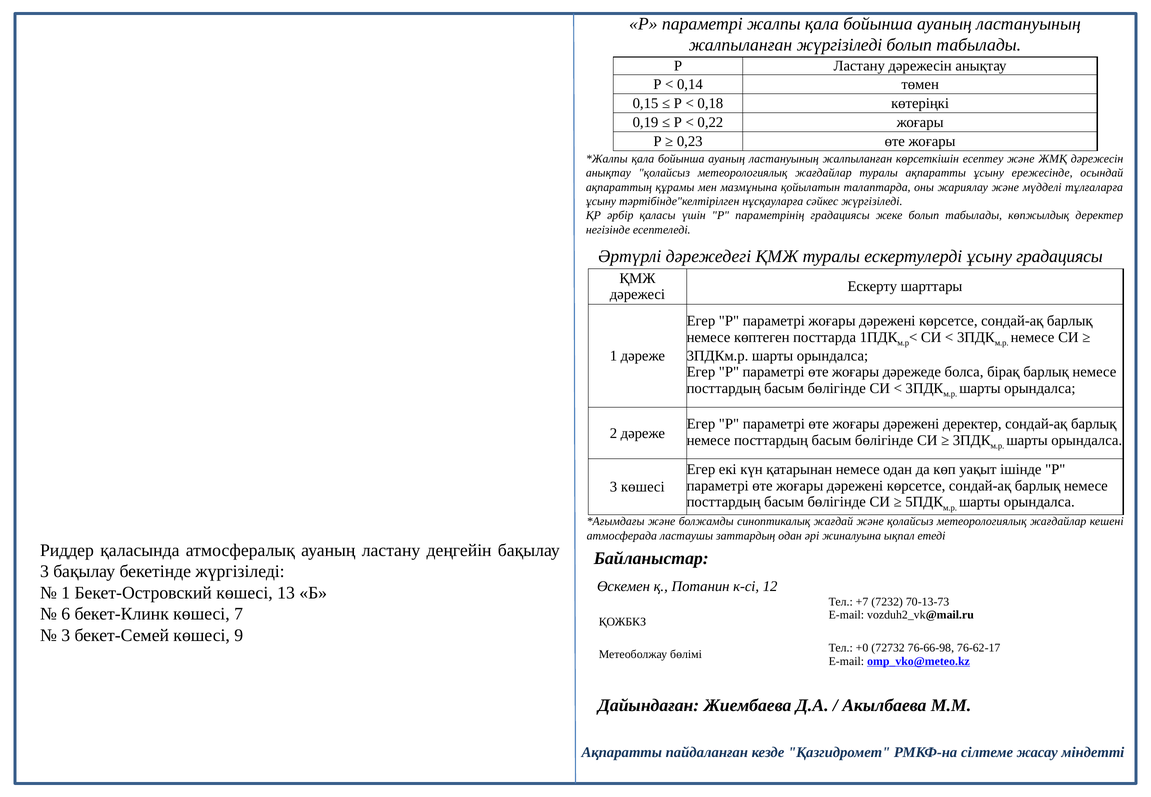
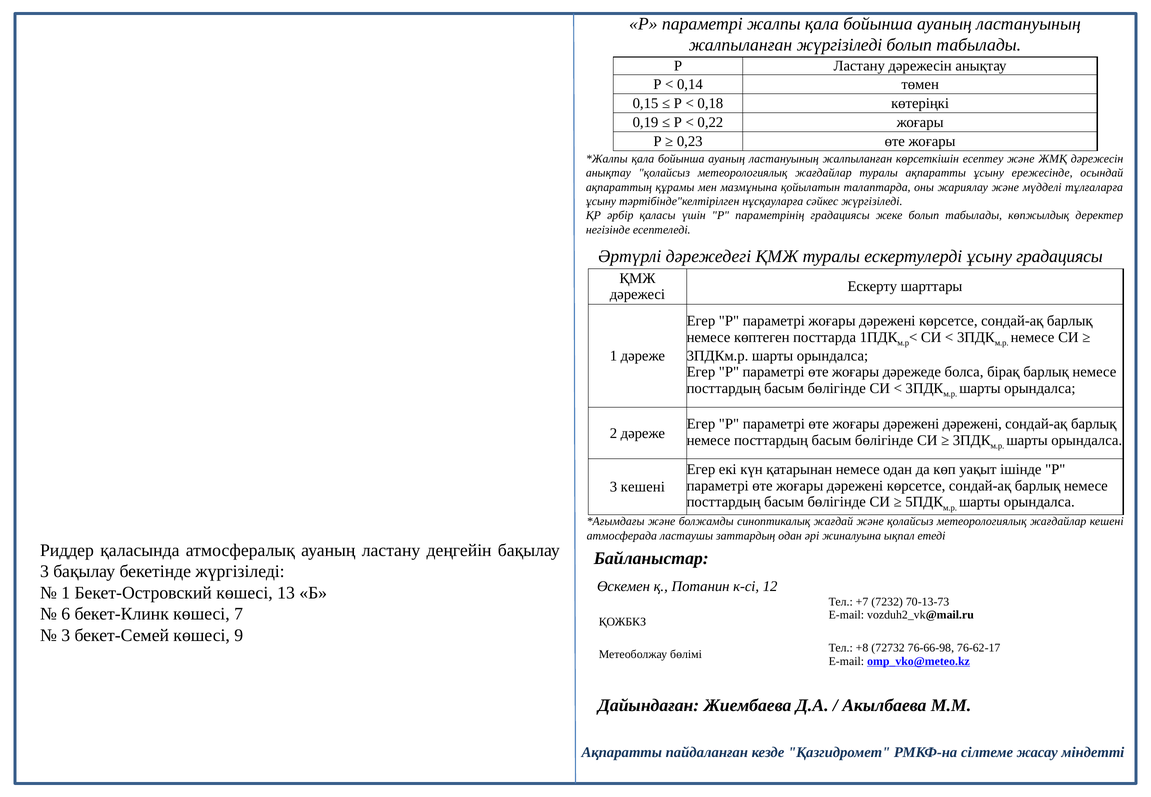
дәрежені деректер: деректер -> дәрежені (972, 424)
3 көшесі: көшесі -> кешені (643, 487)
+0: +0 -> +8 (862, 648)
